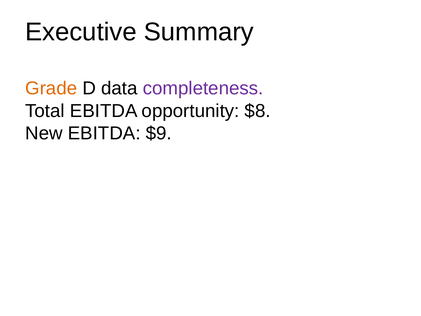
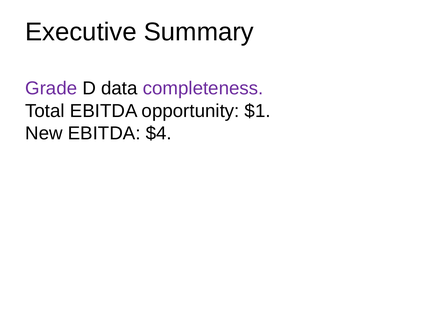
Grade colour: orange -> purple (51, 88)
$8: $8 -> $1 (258, 111)
$9: $9 -> $4 (159, 133)
